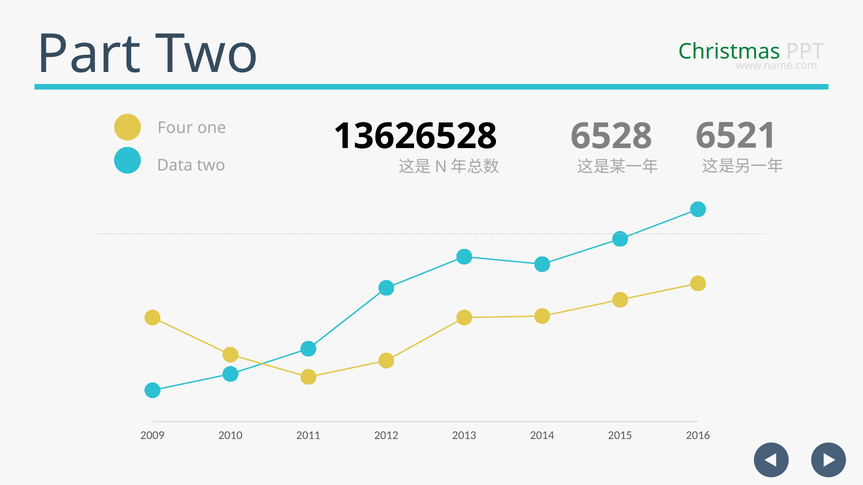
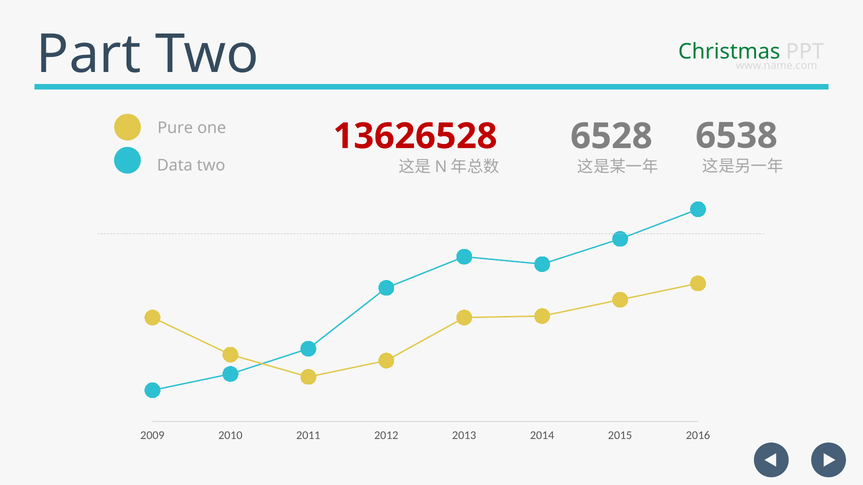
Four: Four -> Pure (175, 128)
6521: 6521 -> 6538 (737, 136)
13626528 colour: black -> red (415, 136)
